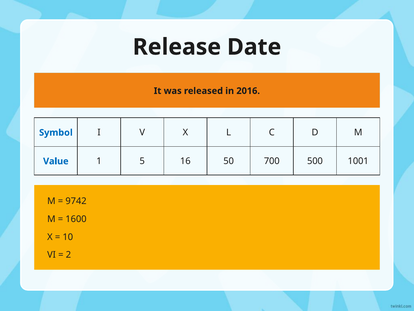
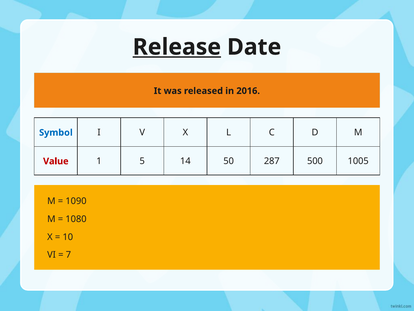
Release underline: none -> present (177, 47)
Value colour: blue -> red (56, 161)
16: 16 -> 14 (185, 161)
700: 700 -> 287 (272, 161)
1001: 1001 -> 1005 (358, 161)
9742: 9742 -> 1090 (76, 201)
1600: 1600 -> 1080 (76, 219)
2: 2 -> 7 (68, 255)
